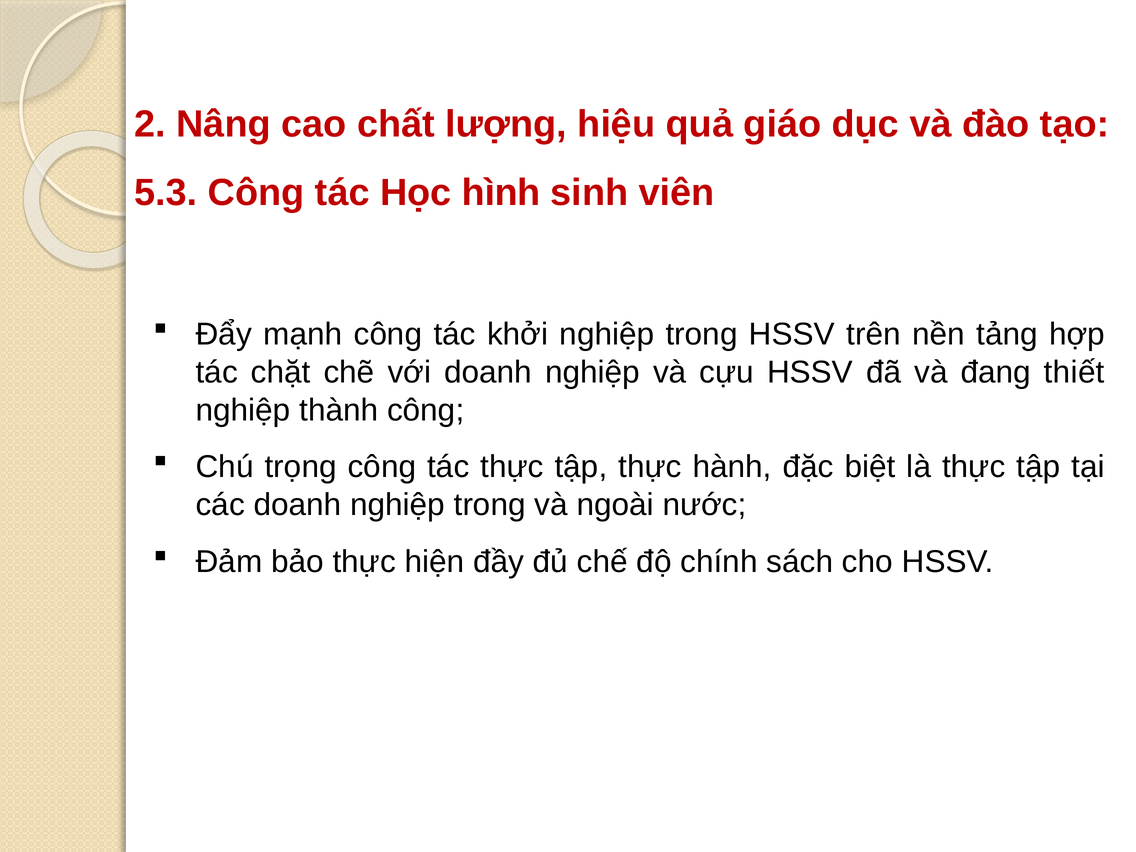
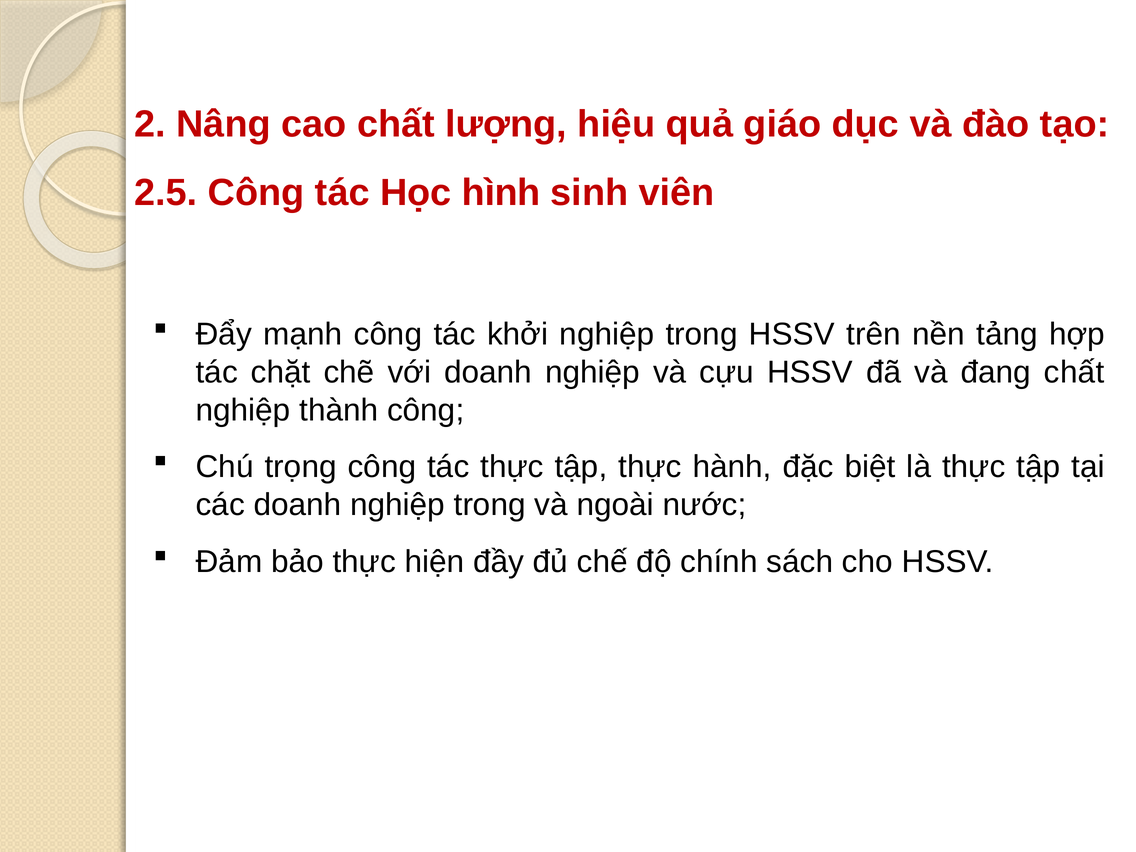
5.3: 5.3 -> 2.5 (166, 193)
đang thiết: thiết -> chất (1074, 372)
